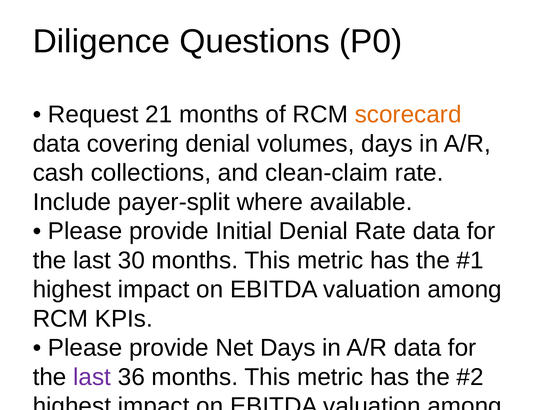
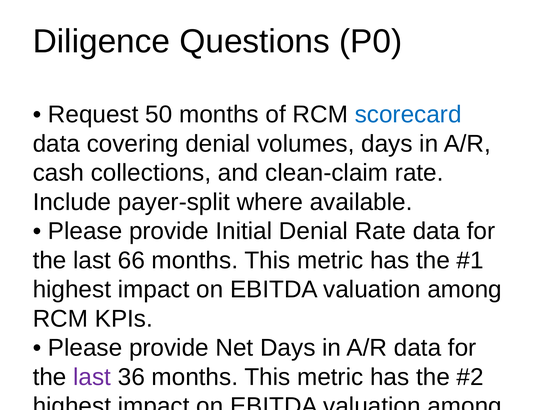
21: 21 -> 50 (159, 115)
scorecard colour: orange -> blue (408, 115)
30: 30 -> 66 (131, 261)
